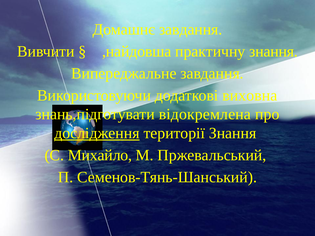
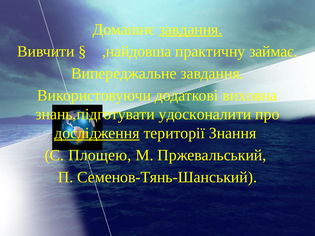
завдання underline: none -> present (191, 29)
практичну знання: знання -> займає (274, 51)
відокремлена: відокремлена -> удосконалити (205, 114)
Михайло: Михайло -> Площею (100, 155)
